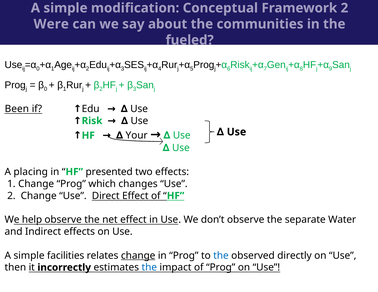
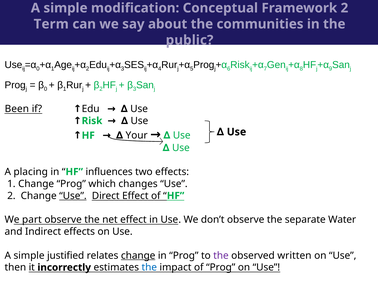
Were: Were -> Term (51, 24)
fueled: fueled -> public (190, 40)
presented: presented -> influences (109, 172)
Use underline: none -> present (73, 196)
help: help -> part (32, 220)
facilities: facilities -> justified (66, 256)
the colour: blue -> purple (221, 256)
directly: directly -> written (294, 256)
